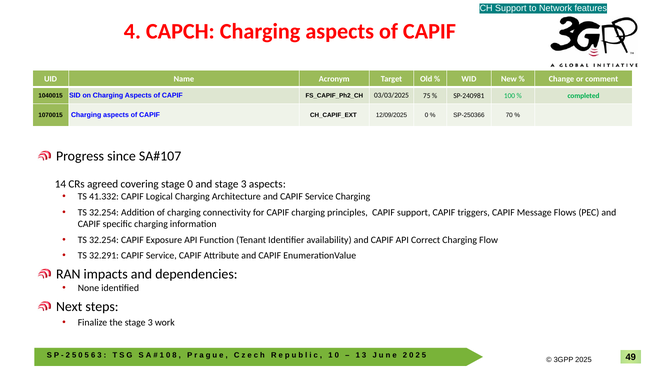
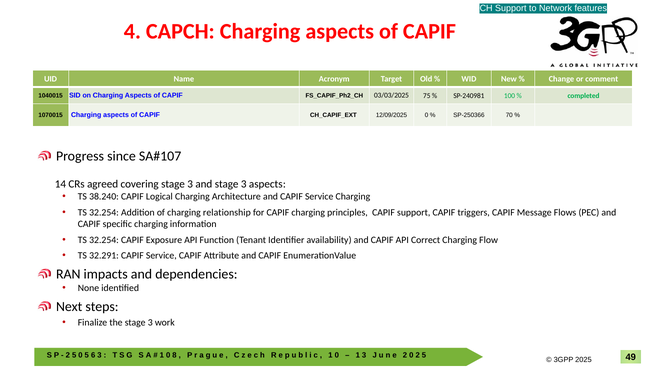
covering stage 0: 0 -> 3 (190, 184)
41.332: 41.332 -> 38.240 (104, 197)
connectivity: connectivity -> relationship (227, 212)
